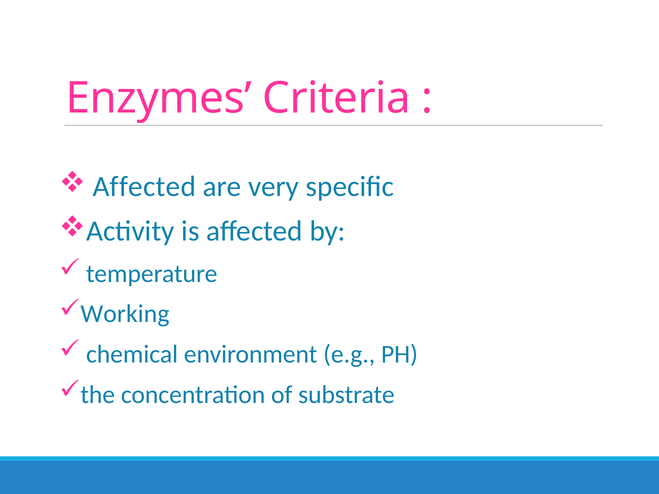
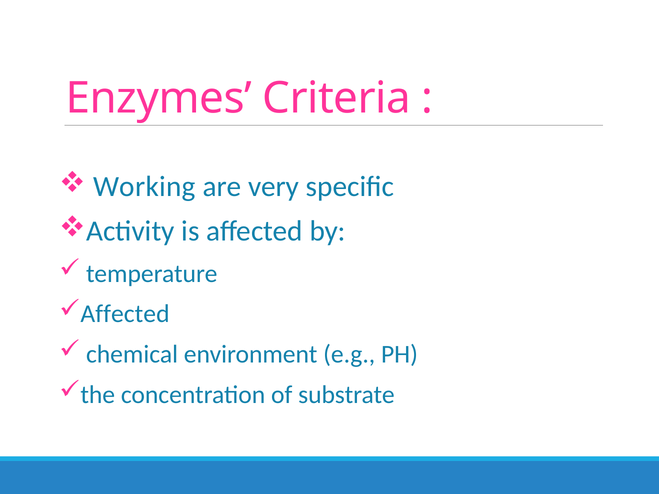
Affected: Affected -> Working (144, 187)
Working: Working -> Affected (125, 314)
